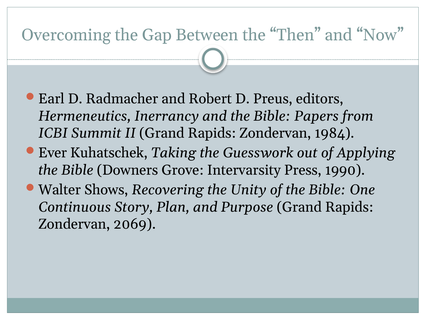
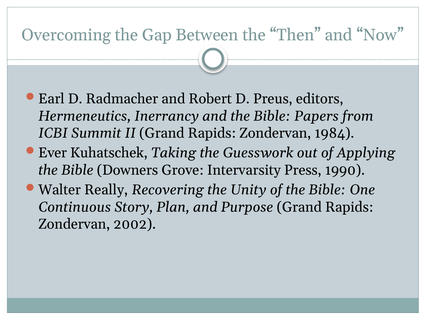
Shows: Shows -> Really (106, 190)
2069: 2069 -> 2002 (135, 224)
